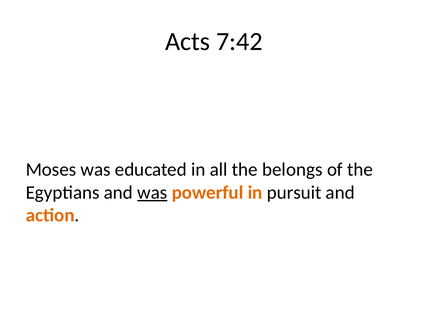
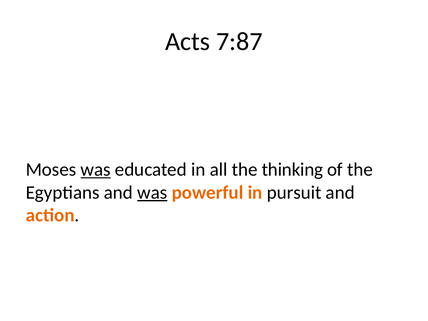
7:42: 7:42 -> 7:87 (239, 41)
was underline: none -> present (96, 170)
belongs: belongs -> thinking (292, 170)
